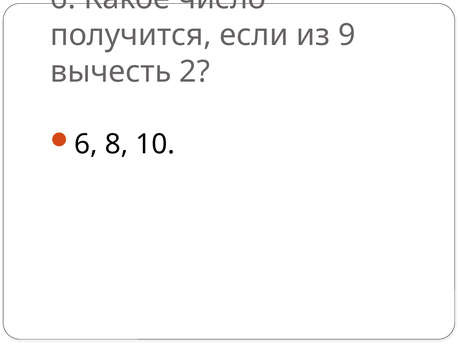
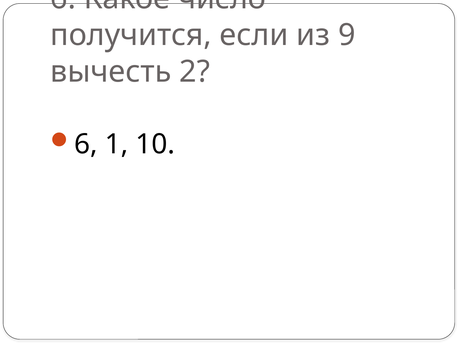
8: 8 -> 1 (117, 144)
